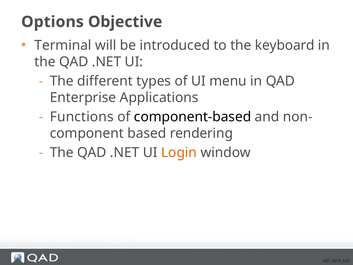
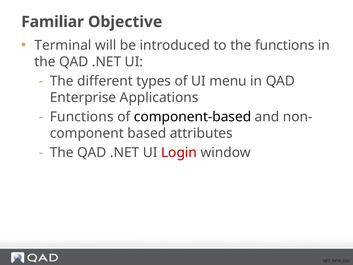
Options: Options -> Familiar (53, 22)
the keyboard: keyboard -> functions (285, 45)
rendering: rendering -> attributes (201, 133)
Login colour: orange -> red (179, 153)
